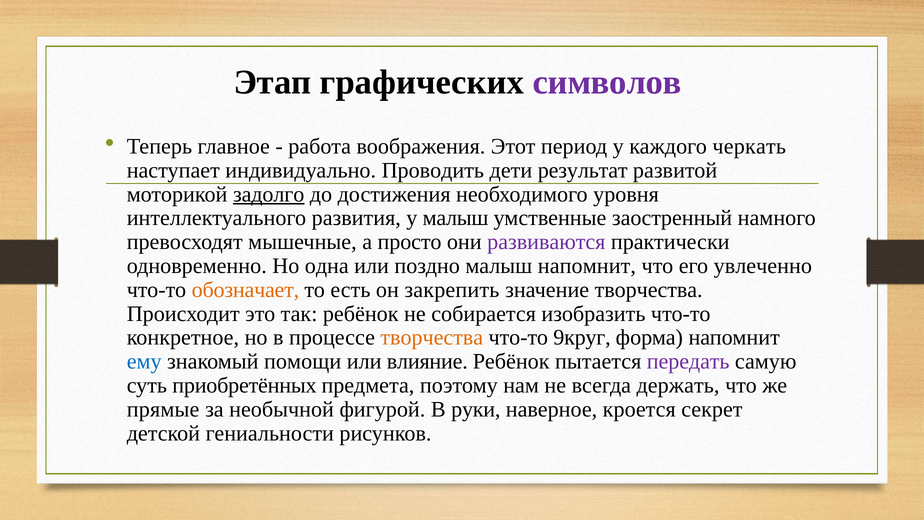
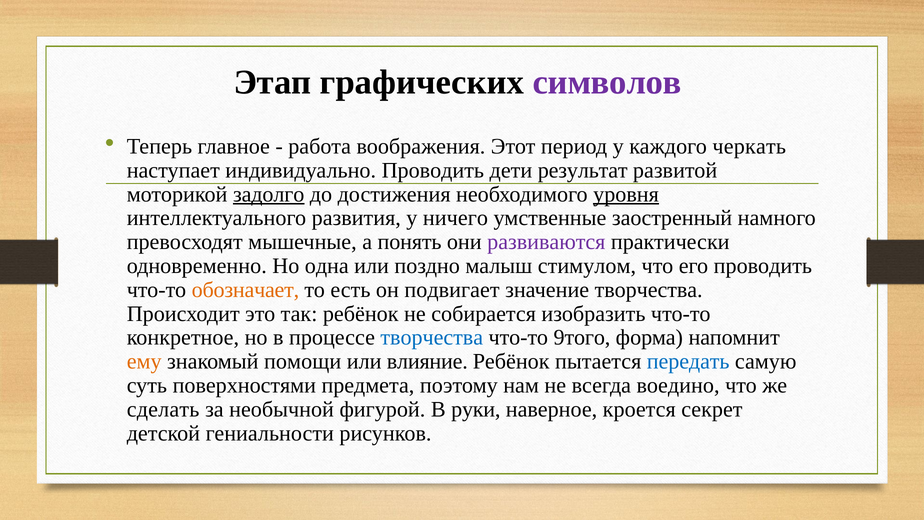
уровня underline: none -> present (626, 194)
у малыш: малыш -> ничего (455, 218)
просто: просто -> понять (410, 242)
малыш напомнит: напомнит -> стимулом (587, 266)
его увлеченно: увлеченно -> проводить (763, 266)
закрепить: закрепить -> подвигает (452, 290)
творчества colour: orange -> blue (432, 338)
9круг: 9круг -> 9того (582, 338)
ему colour: blue -> orange (144, 361)
передать colour: purple -> blue (688, 361)
приобретённых: приобретённых -> поверхностями (244, 385)
держать: держать -> воедино (678, 385)
прямые: прямые -> сделать (163, 409)
